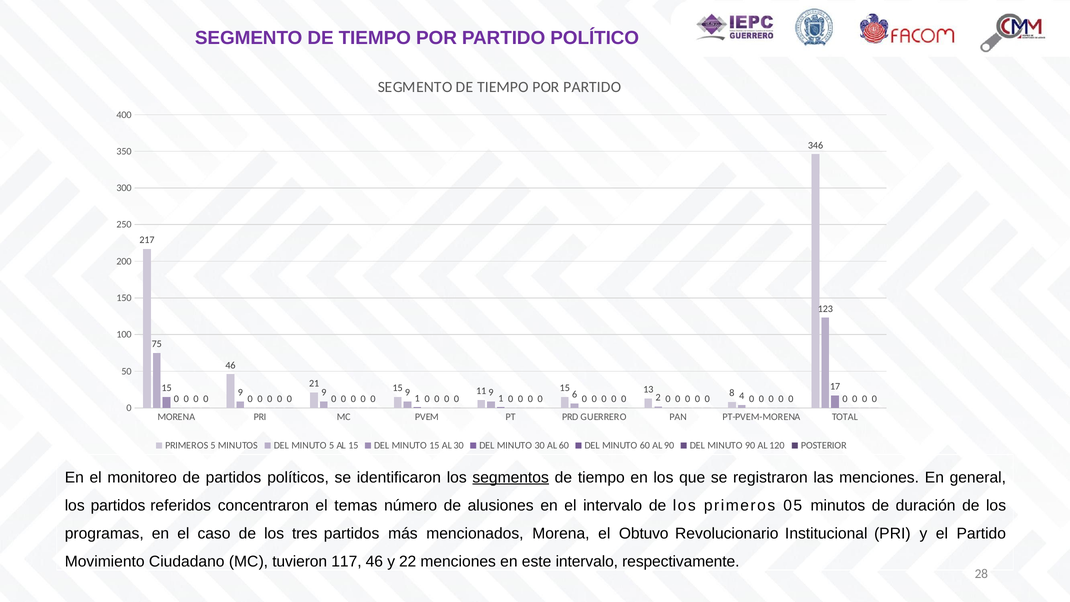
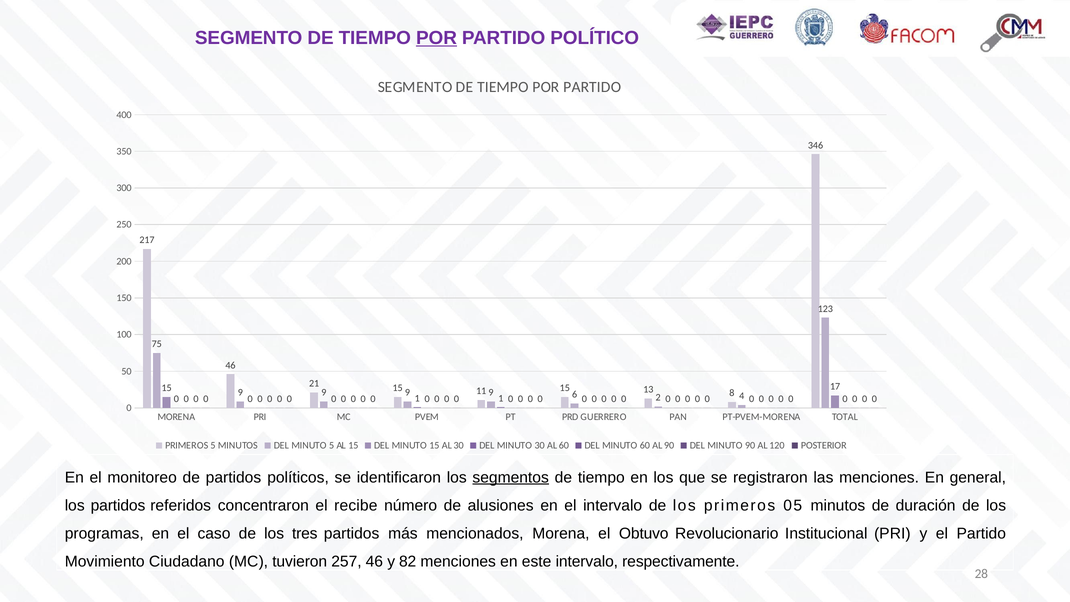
POR underline: none -> present (437, 38)
temas: temas -> recibe (356, 505)
117: 117 -> 257 (346, 562)
22: 22 -> 82 (408, 562)
